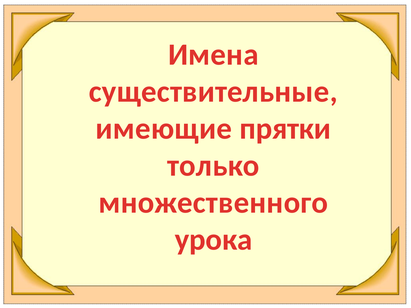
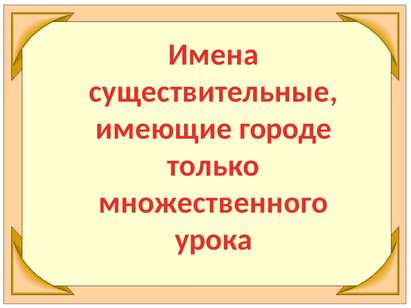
прятки: прятки -> городе (285, 129)
